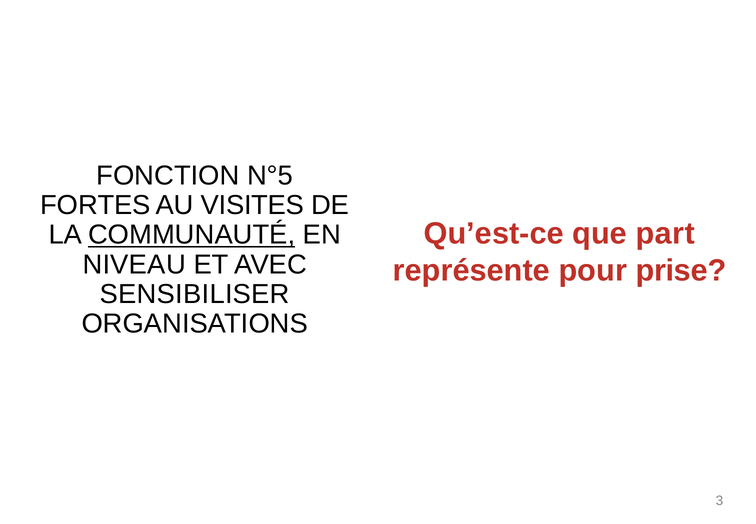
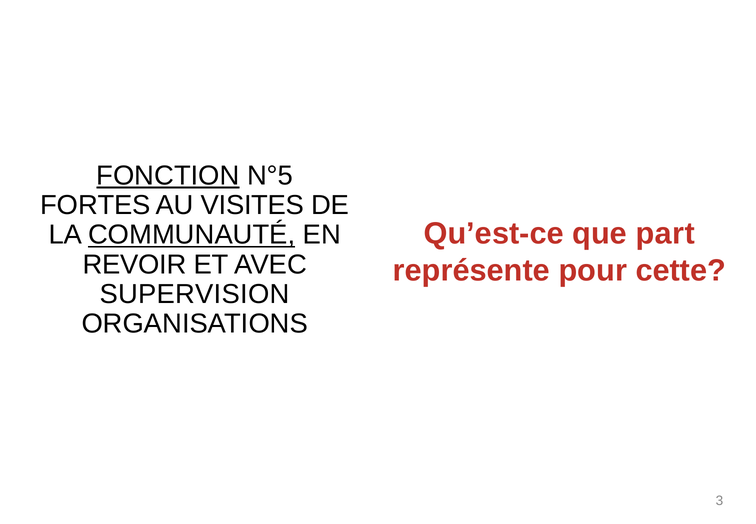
FONCTION underline: none -> present (168, 176)
NIVEAU: NIVEAU -> REVOIR (134, 264)
prise: prise -> cette (681, 270)
SENSIBILISER: SENSIBILISER -> SUPERVISION (195, 294)
